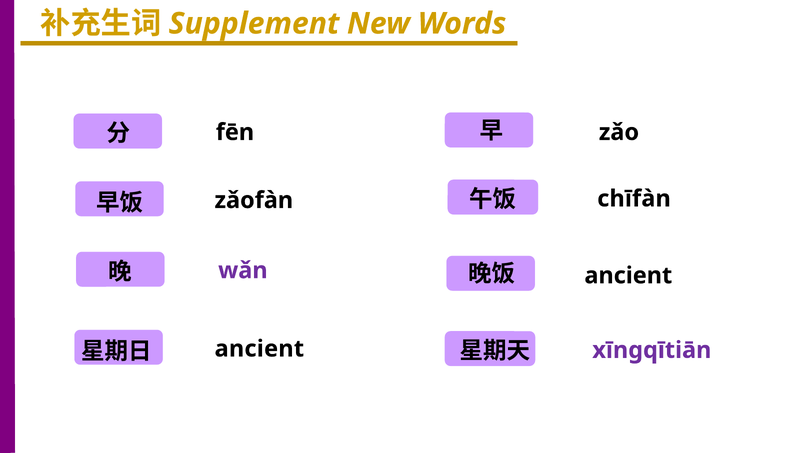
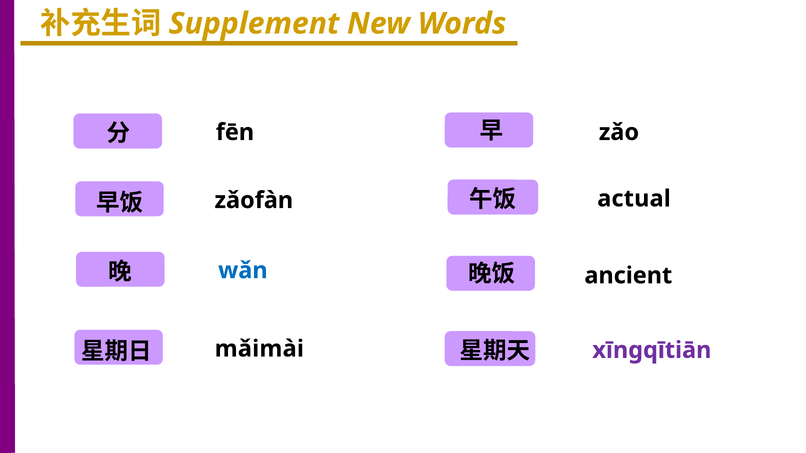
chīfàn: chīfàn -> actual (634, 199)
wǎn colour: purple -> blue (243, 271)
ancient: ancient -> mǎimài (259, 349)
